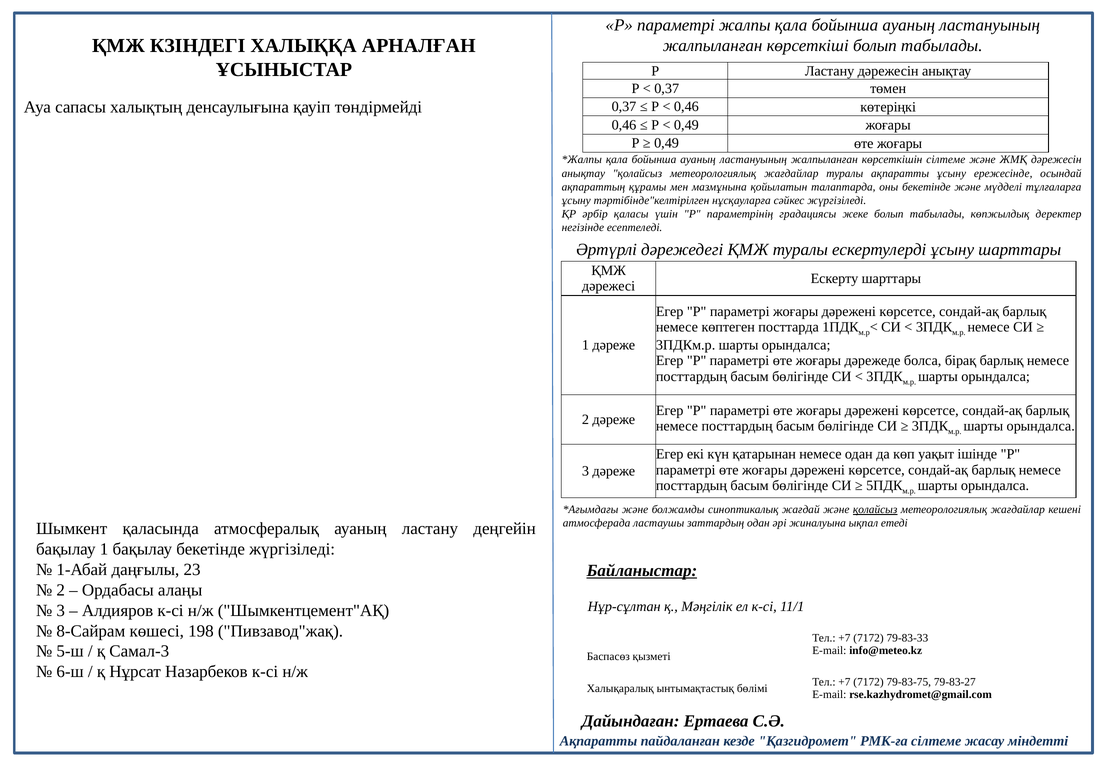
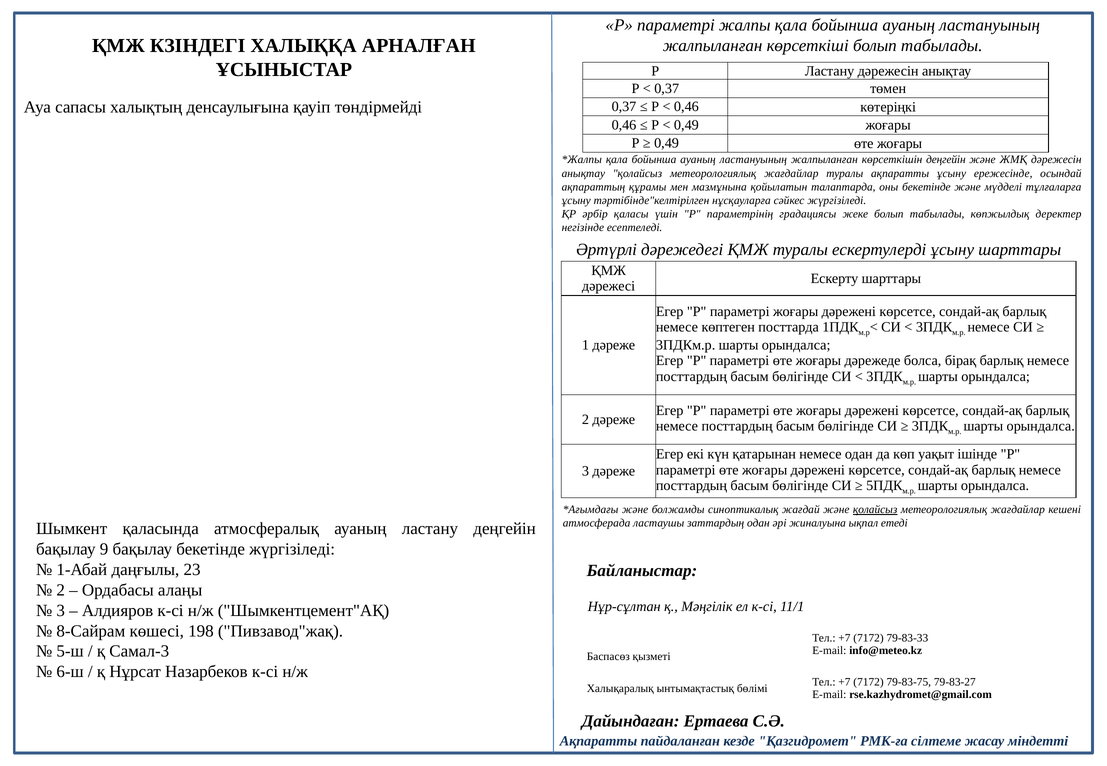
көрсеткішін сілтеме: сілтеме -> деңгейін (946, 160)
бақылау 1: 1 -> 9 (104, 549)
Байланыстар underline: present -> none (642, 571)
